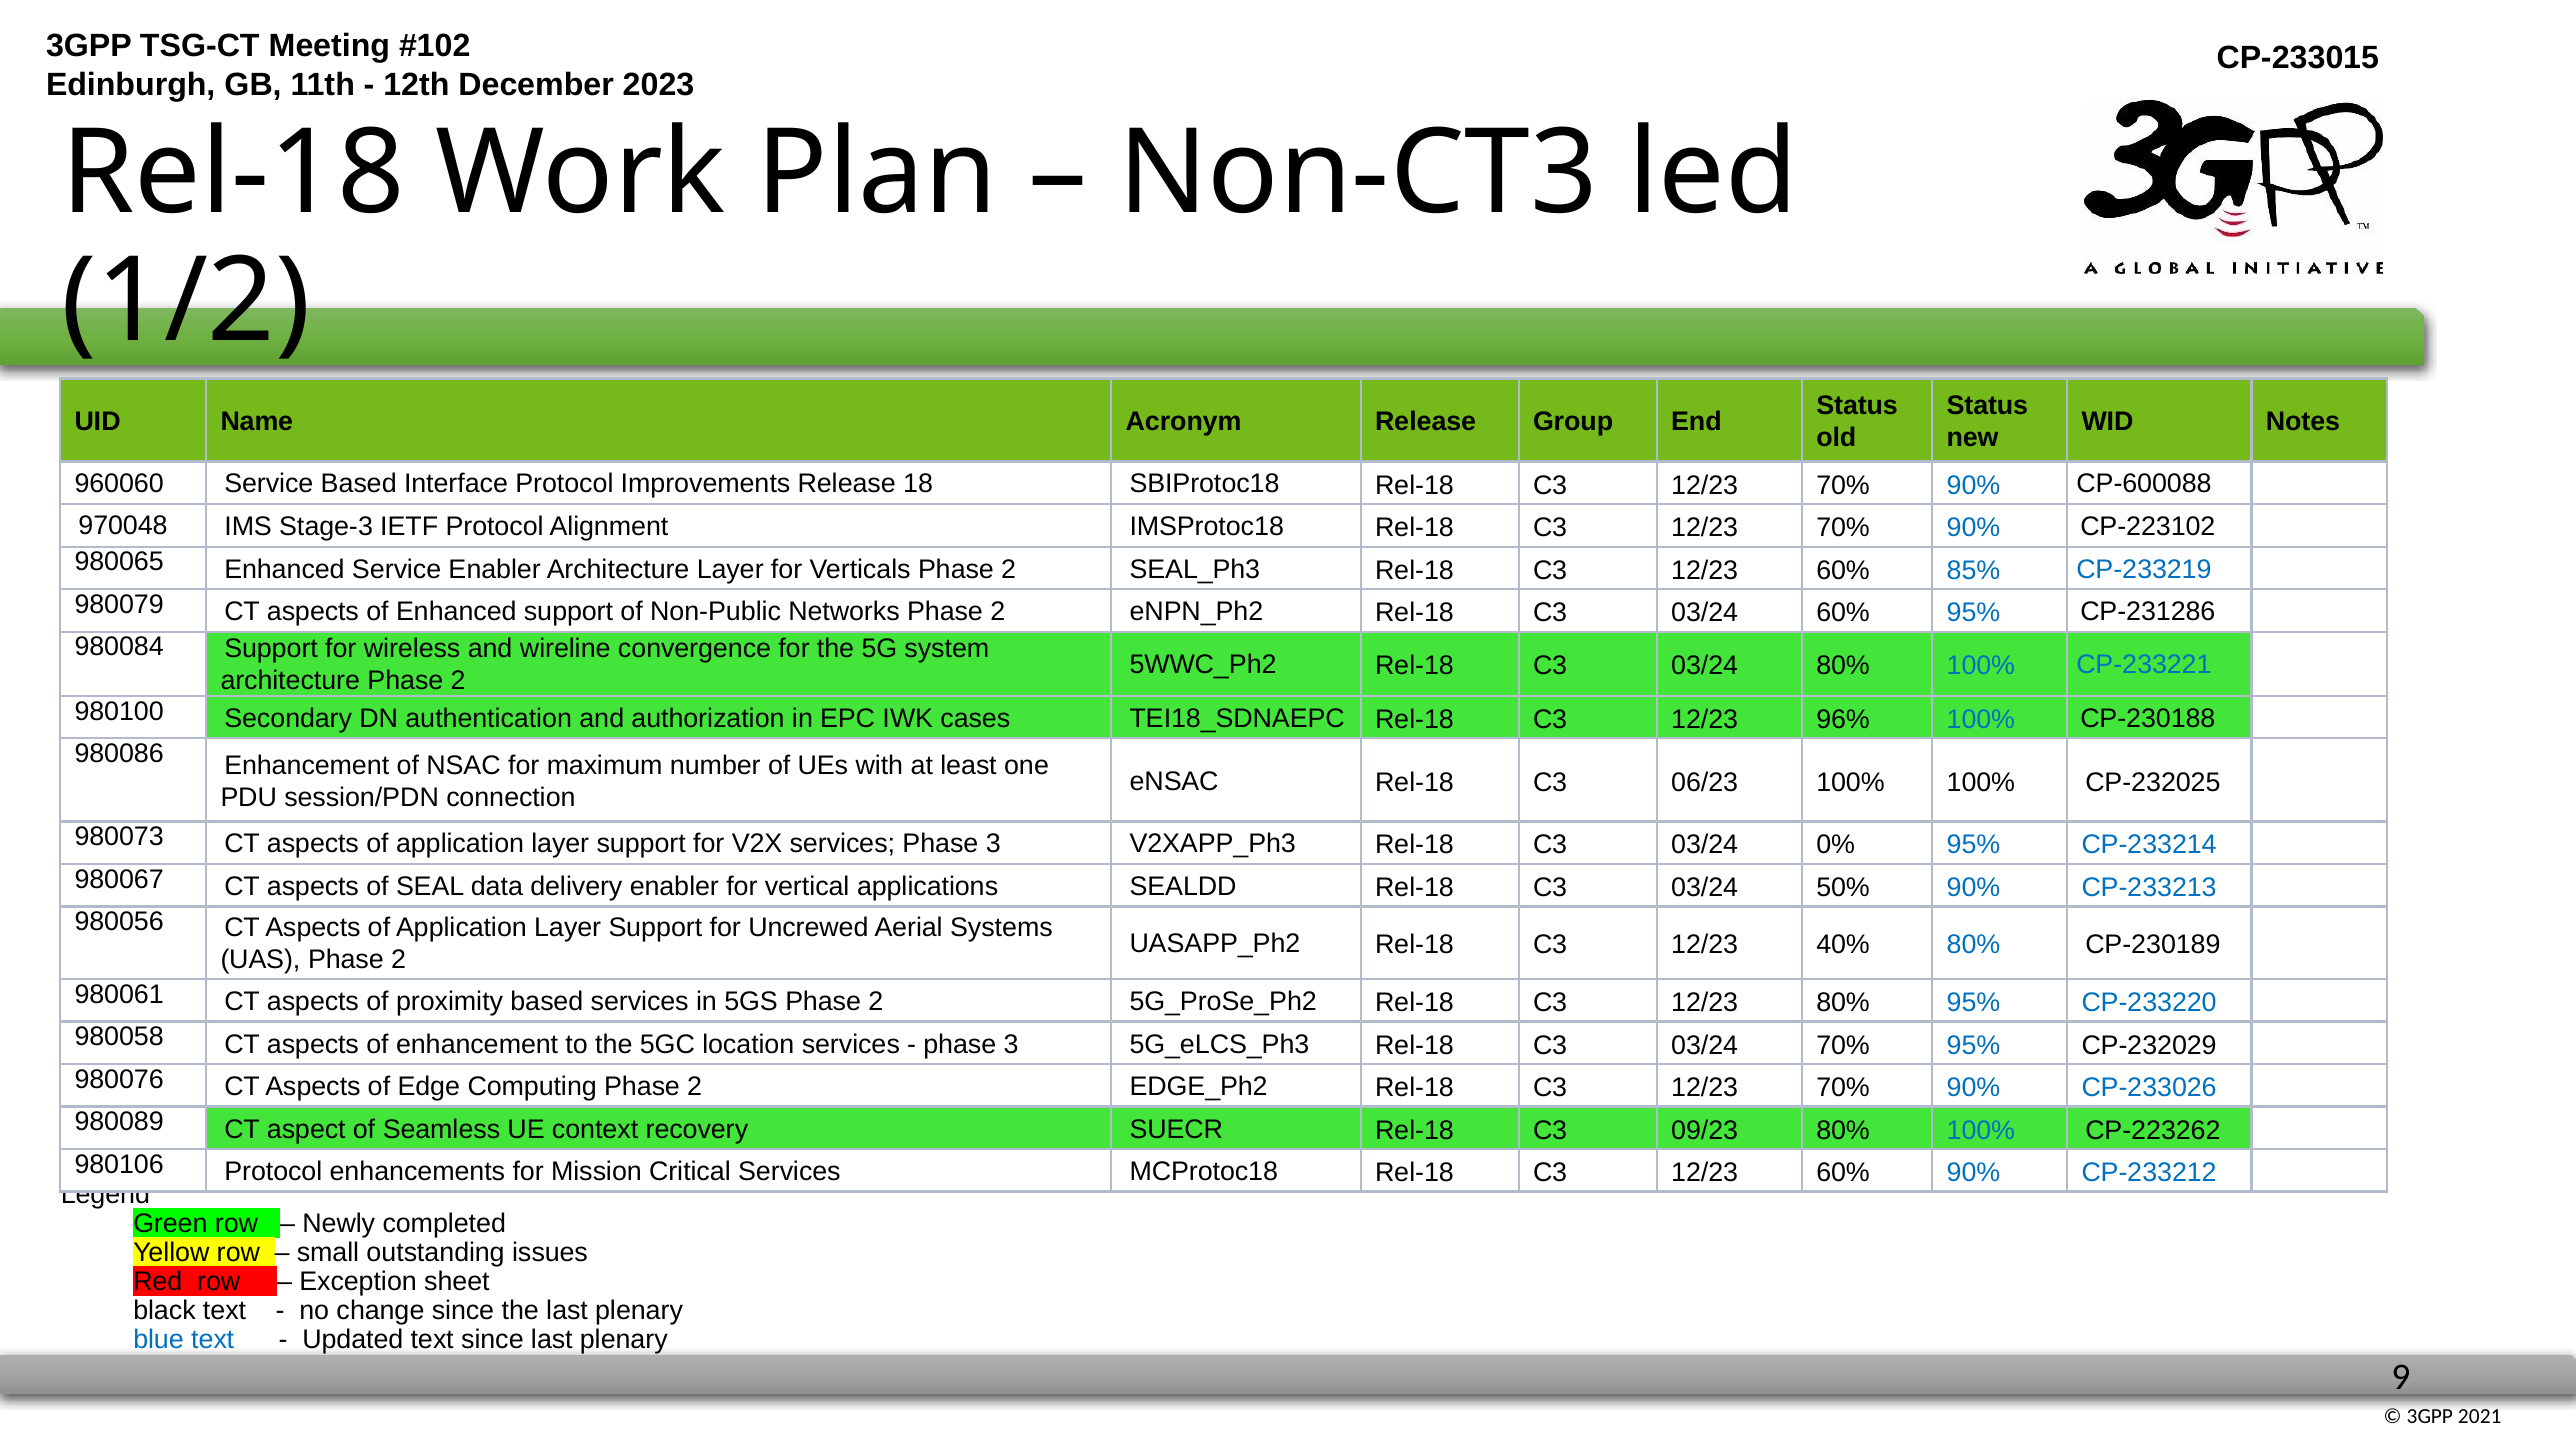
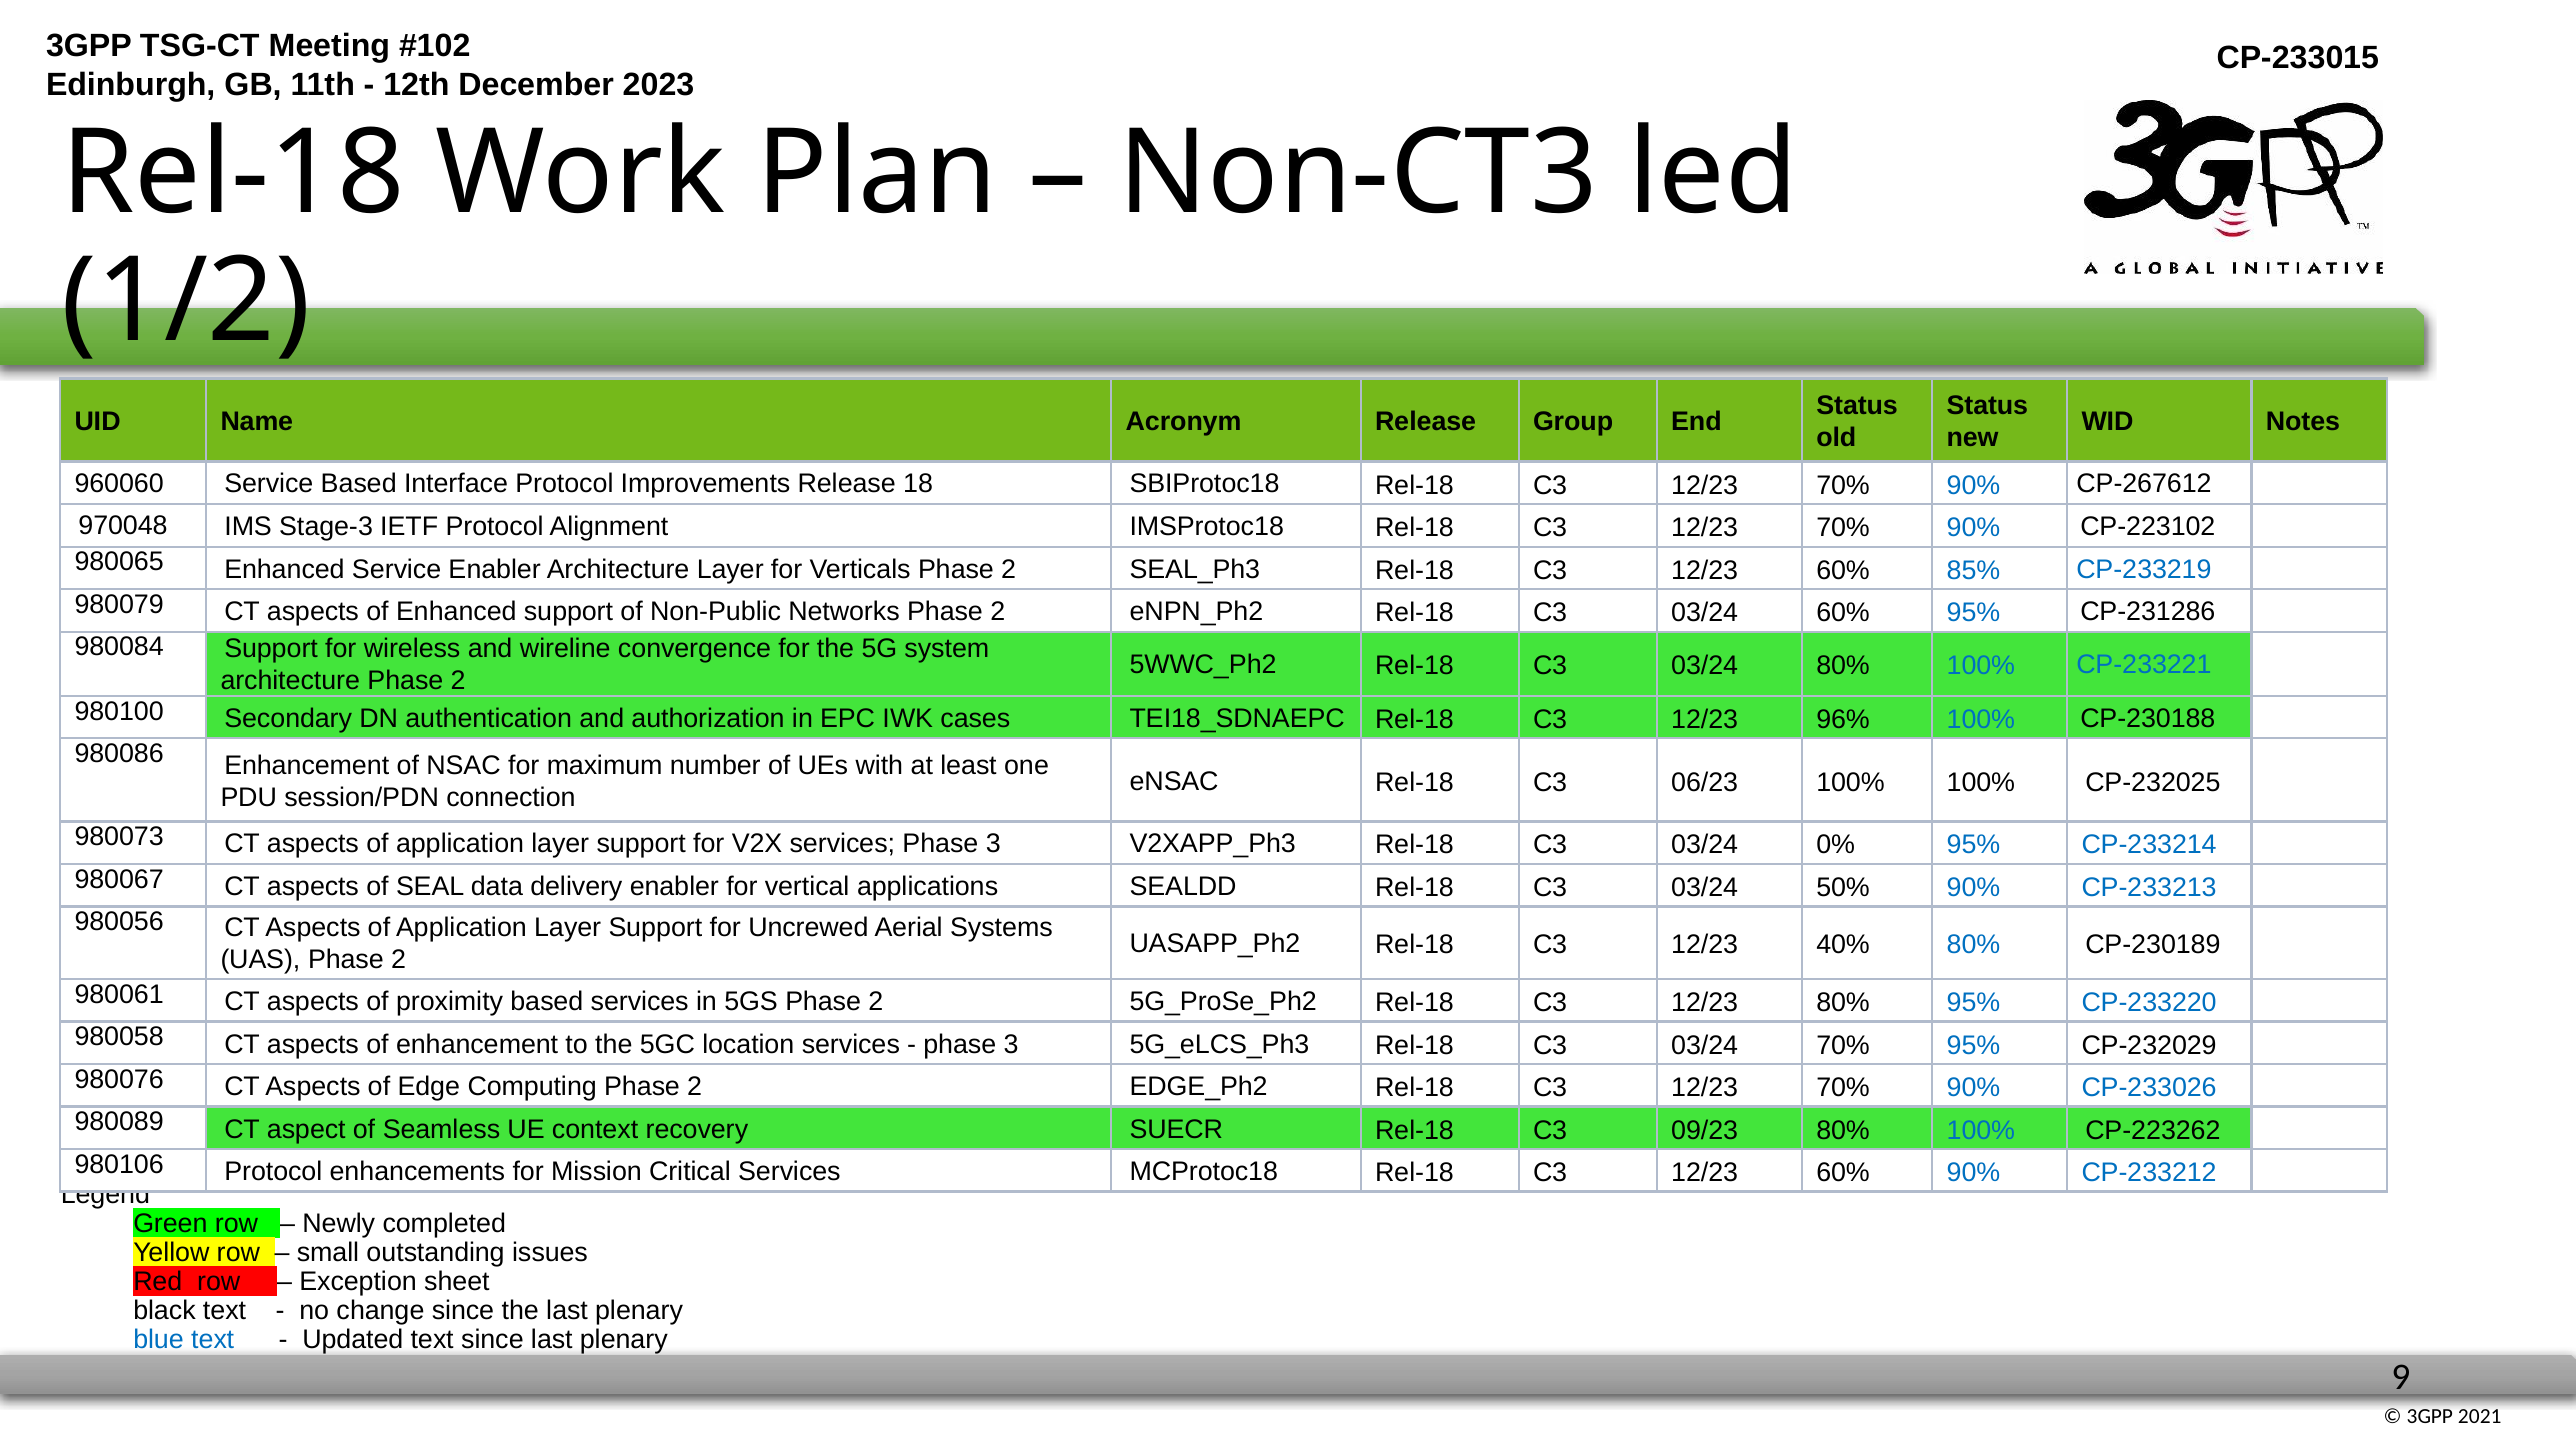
CP-600088: CP-600088 -> CP-267612 (2144, 483)
